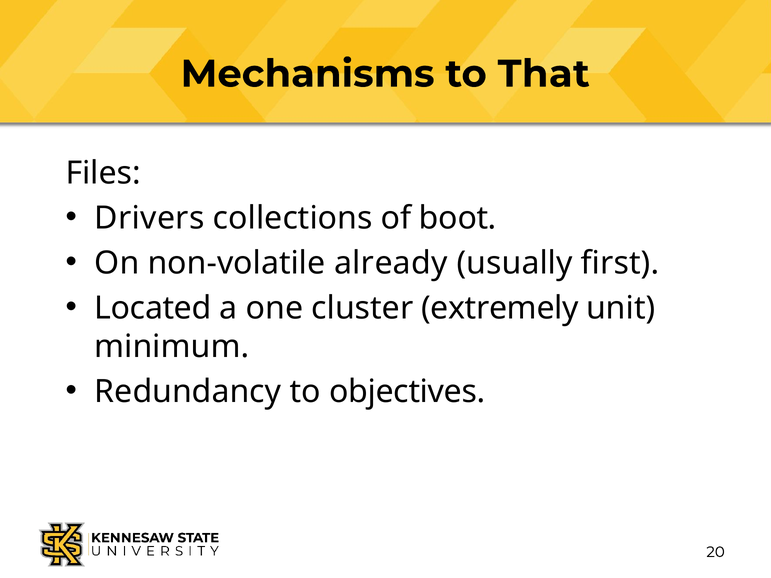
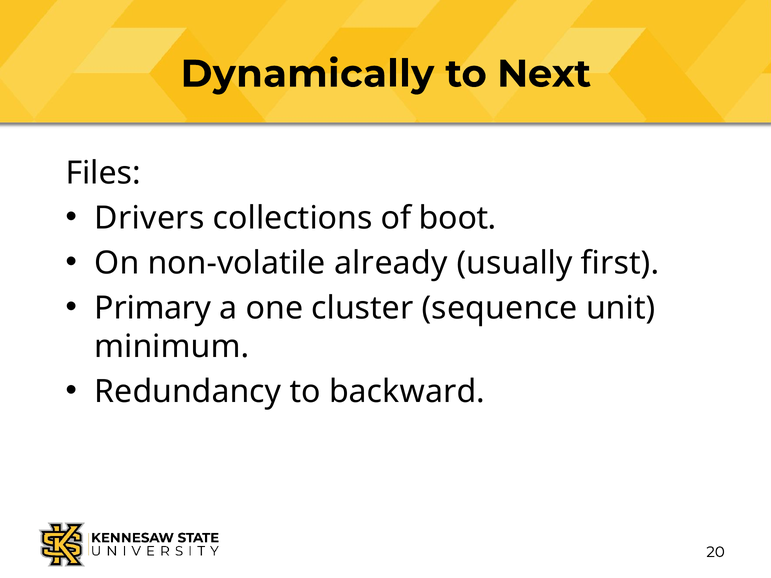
Mechanisms: Mechanisms -> Dynamically (307, 74)
That: That -> Next (544, 74)
Located: Located -> Primary (153, 308)
extremely: extremely -> sequence (500, 308)
objectives: objectives -> backward (407, 392)
